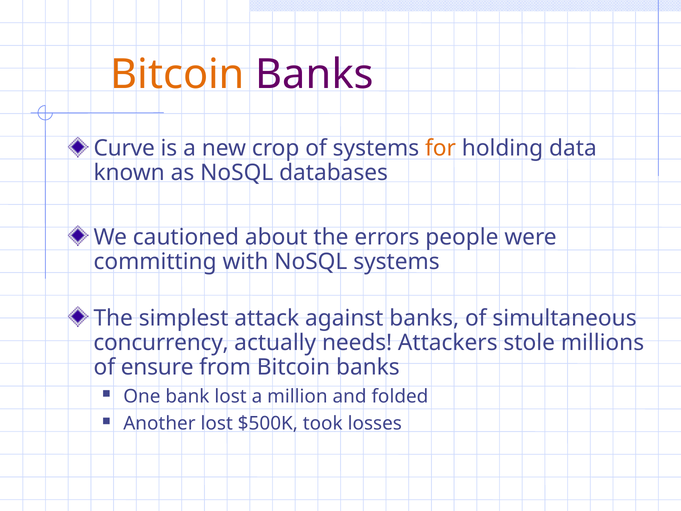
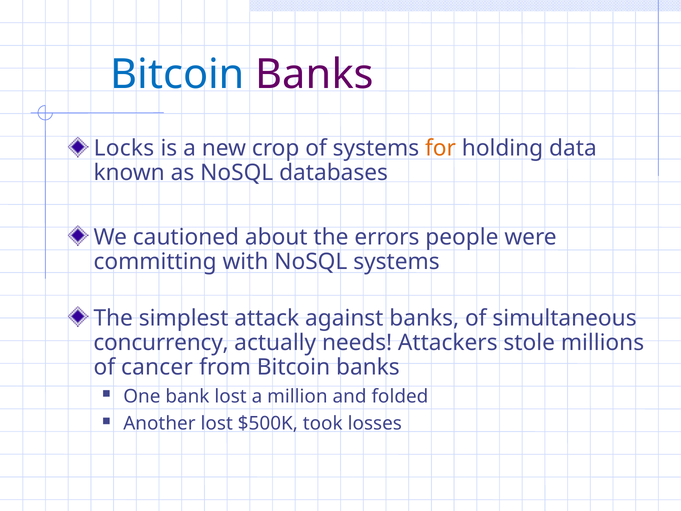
Bitcoin colour: orange -> blue (177, 74)
Curve: Curve -> Locks (124, 148)
ensure: ensure -> cancer (157, 367)
